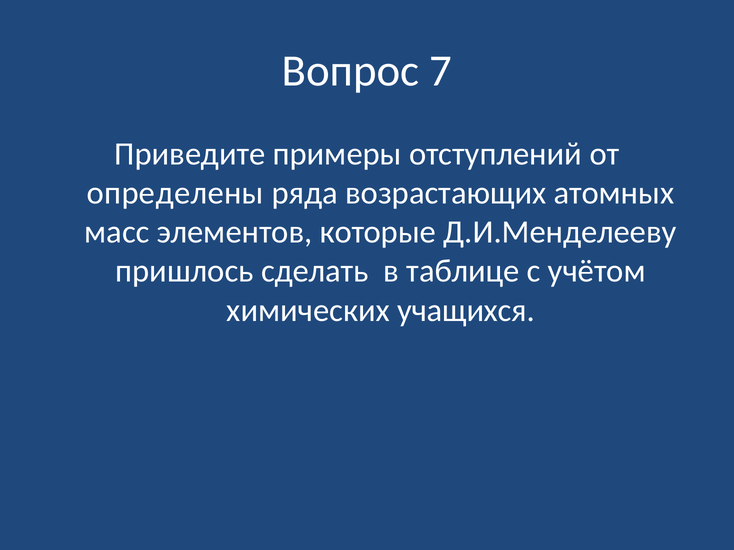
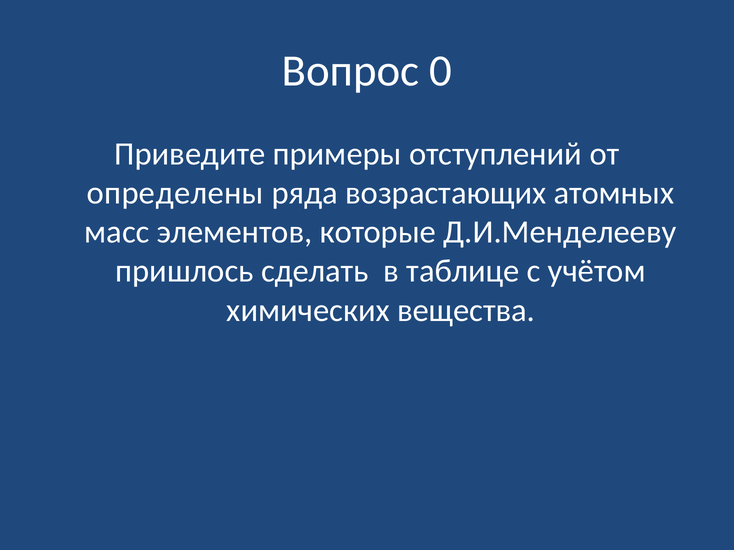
7: 7 -> 0 (441, 71)
учащихся: учащихся -> вещества (466, 311)
